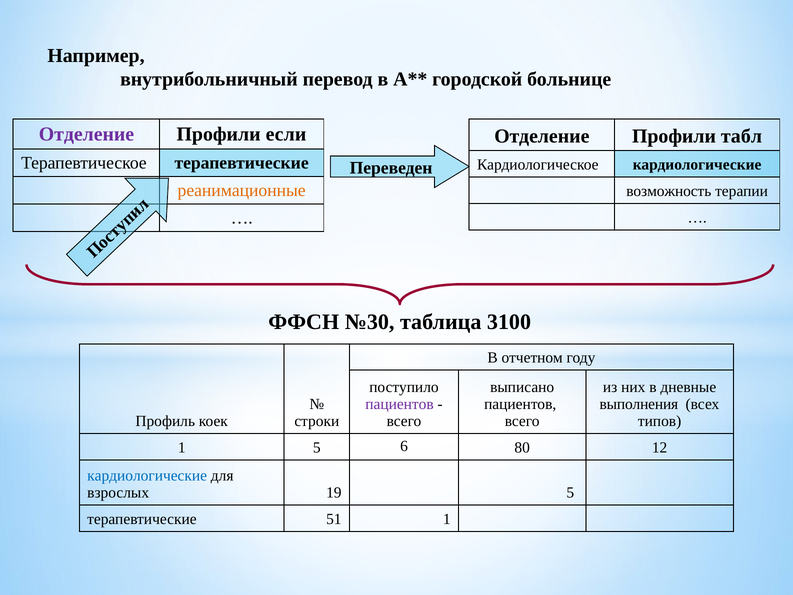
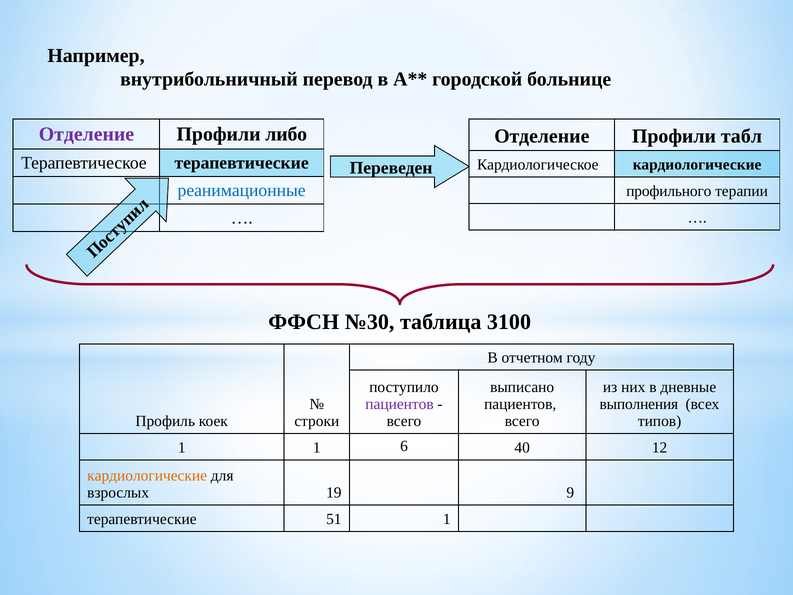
если: если -> либо (286, 134)
реанимационные colour: orange -> blue (242, 190)
возможность: возможность -> профильного (669, 191)
1 5: 5 -> 1 (317, 448)
80: 80 -> 40 (522, 448)
кардиологические colour: blue -> orange (147, 475)
19 5: 5 -> 9 (570, 492)
